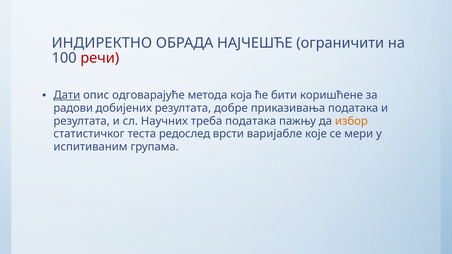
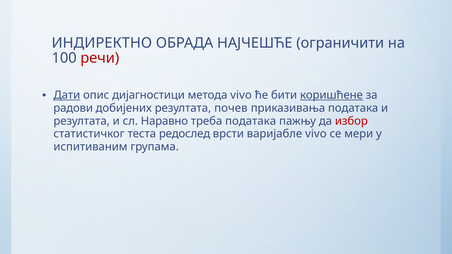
одговарајуће: одговарајуће -> дијагностици (148, 95)
метода која: која -> vivo (241, 95)
коришћене underline: none -> present (331, 95)
добре: добре -> почев (231, 108)
Научних: Научних -> Наравно (164, 121)
избор colour: orange -> red (351, 121)
варијабле које: које -> vivo (316, 134)
